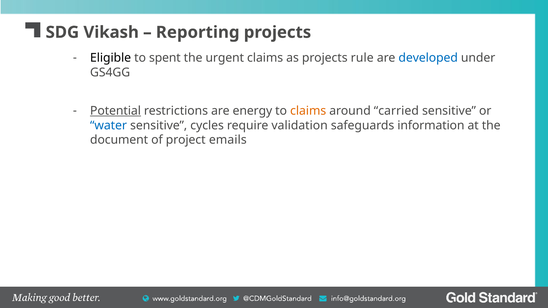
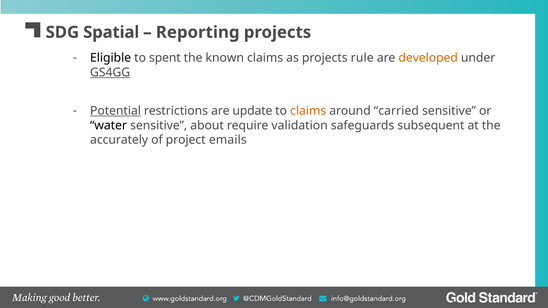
Vikash: Vikash -> Spatial (111, 32)
urgent: urgent -> known (225, 58)
developed colour: blue -> orange (428, 58)
GS4GG underline: none -> present (110, 72)
energy: energy -> update (252, 111)
water colour: blue -> black (109, 125)
cycles: cycles -> about (207, 125)
information: information -> subsequent (431, 125)
document: document -> accurately (119, 140)
